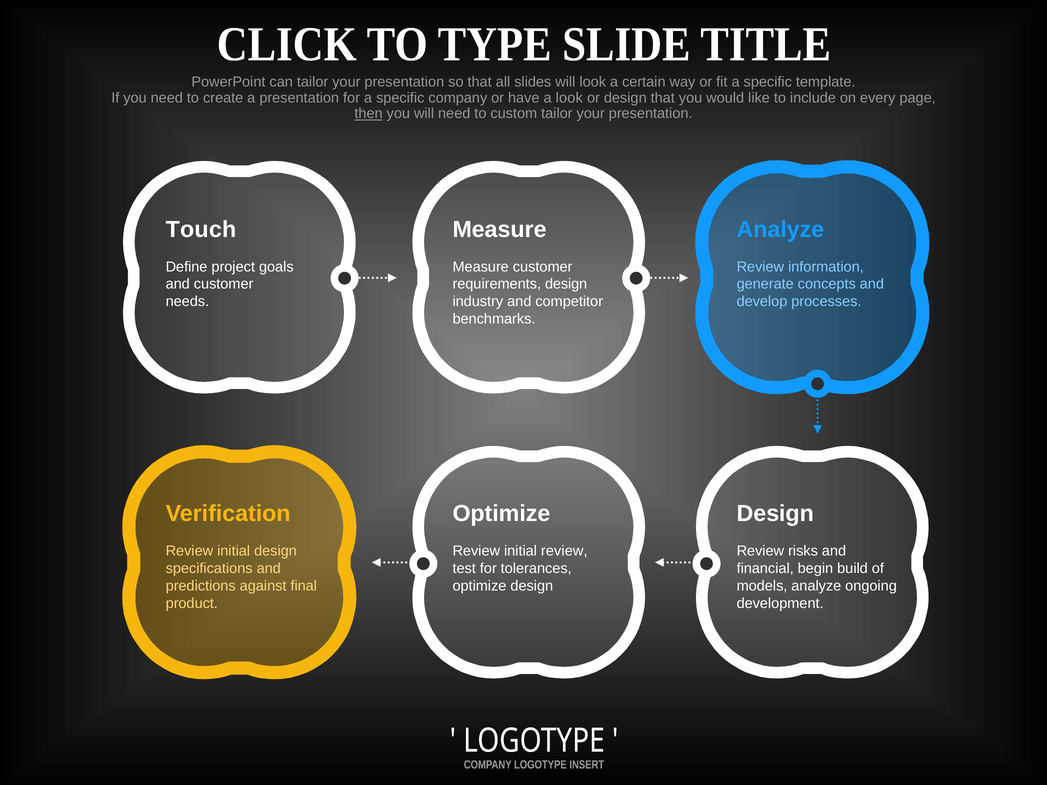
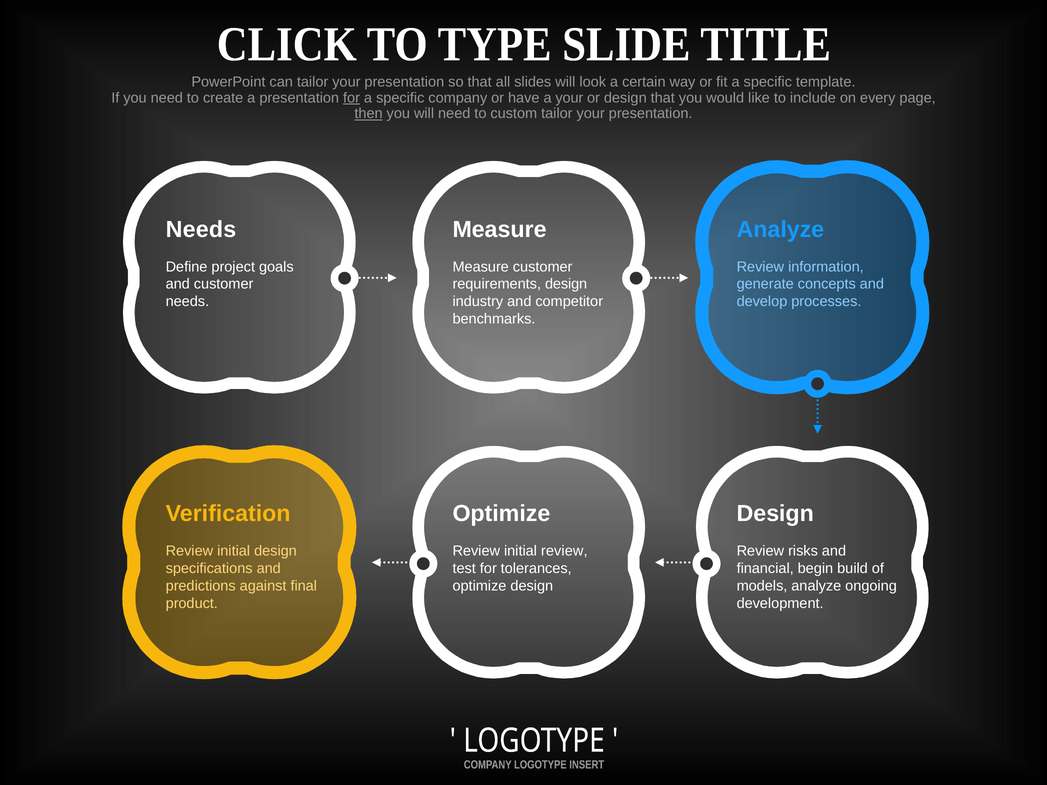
for underline: none -> present (352, 98)
a look: look -> your (569, 98)
Touch: Touch -> Needs (201, 229)
